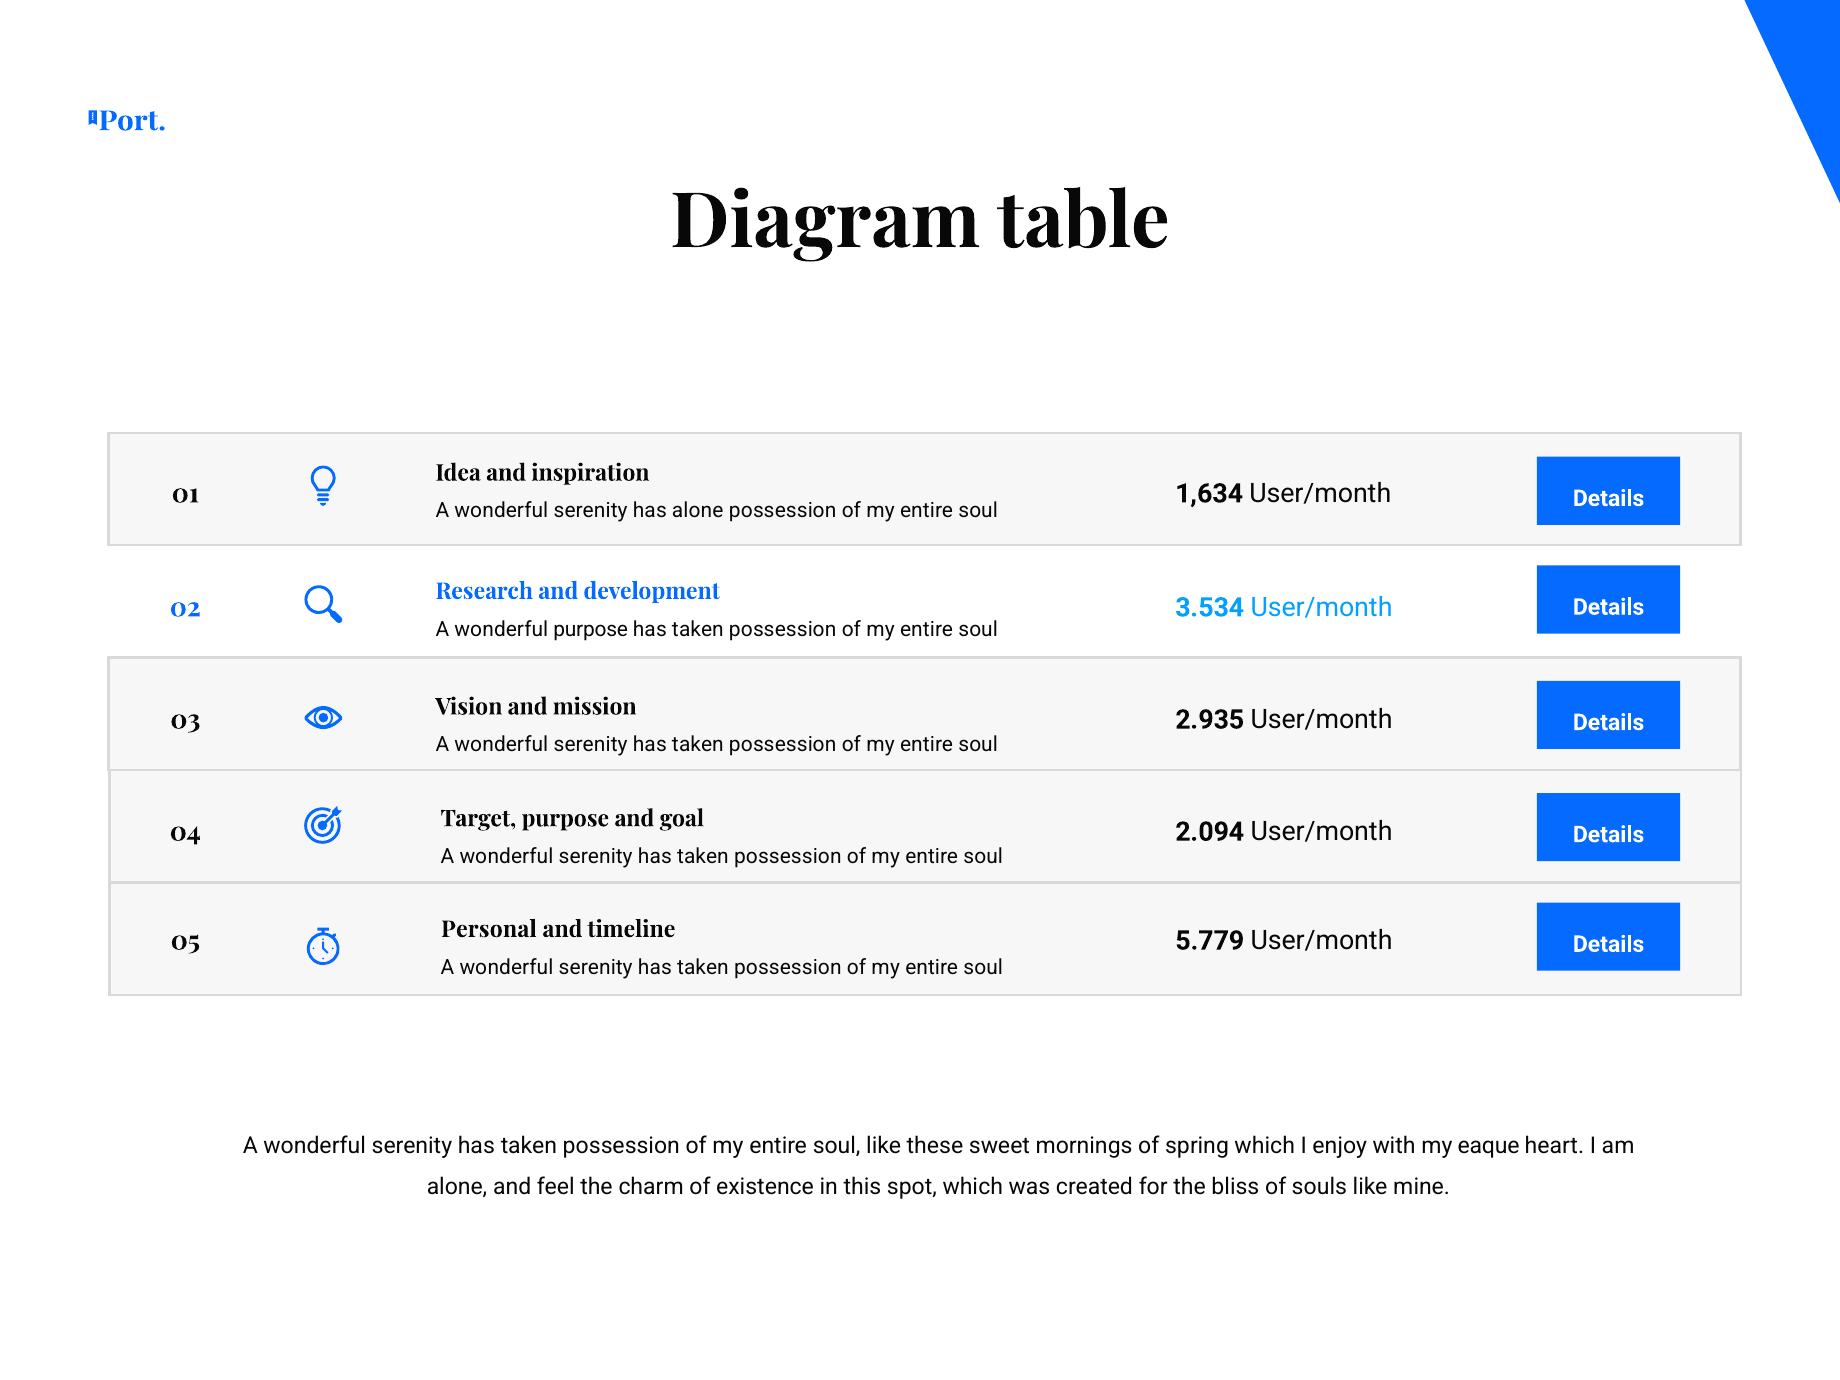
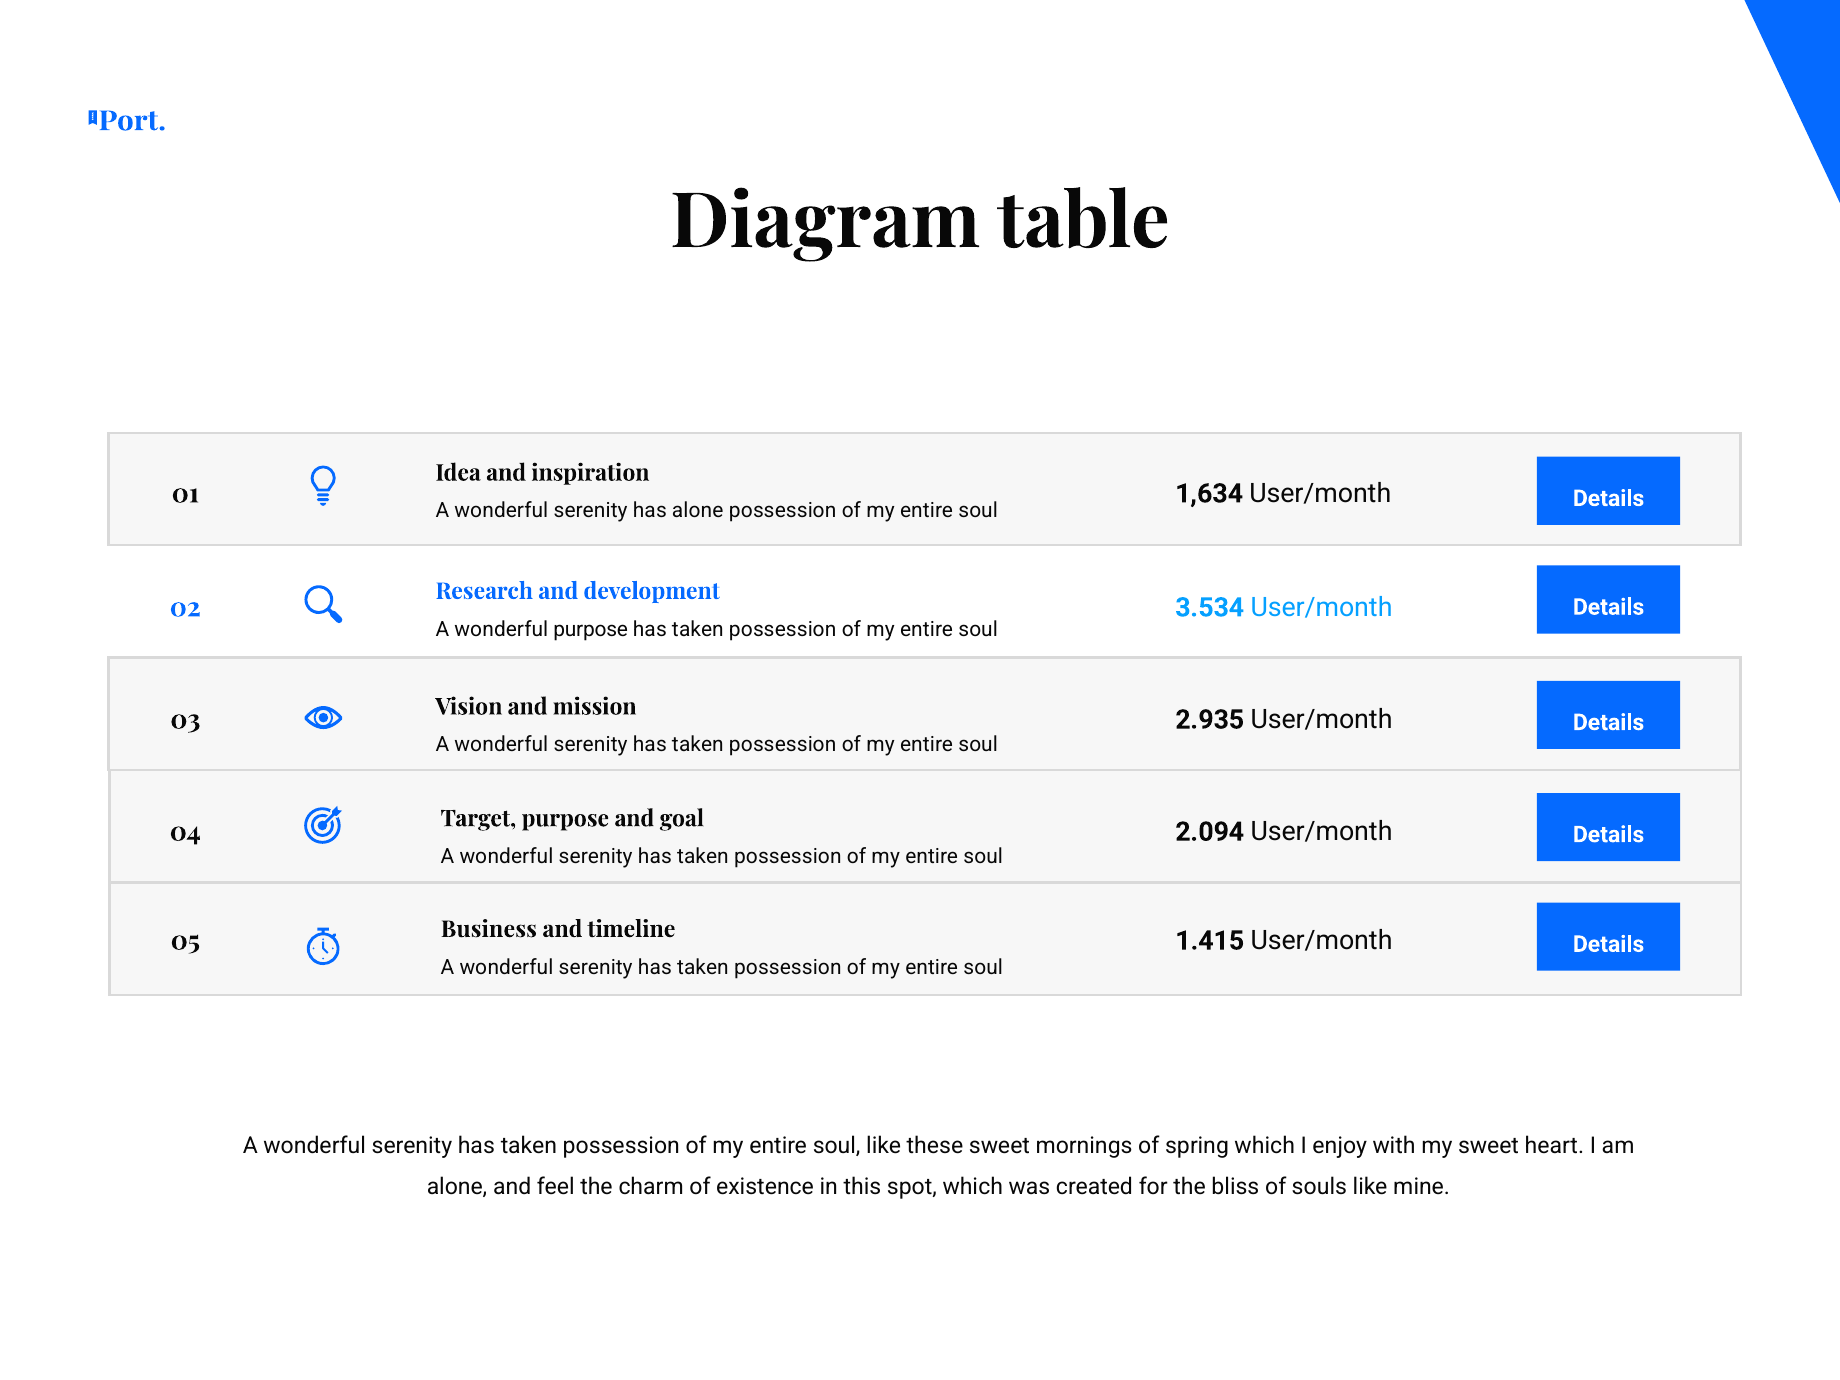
Personal: Personal -> Business (489, 929)
5.779: 5.779 -> 1.415 (1210, 941)
my eaque: eaque -> sweet (1489, 1146)
